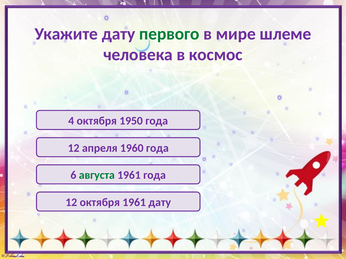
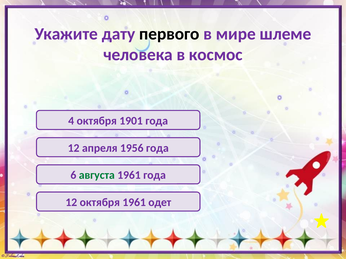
первого colour: green -> black (169, 34)
1950: 1950 -> 1901 (131, 121)
1960: 1960 -> 1956 (132, 148)
1961 дату: дату -> одет (160, 203)
